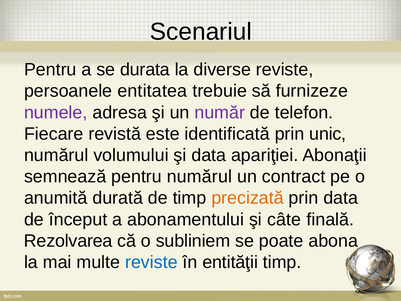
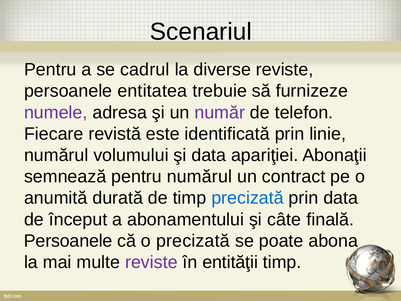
durata: durata -> cadrul (145, 70)
unic: unic -> linie (328, 134)
precizată colour: orange -> blue (248, 198)
Rezolvarea: Rezolvarea -> Persoanele (68, 241)
o subliniem: subliniem -> precizată (193, 241)
reviste colour: blue -> purple (151, 262)
